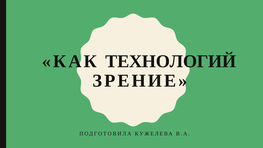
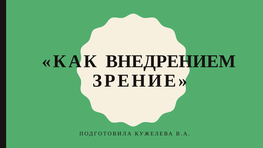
ТЕХНОЛОГИЙ: ТЕХНОЛОГИЙ -> ВНЕДРЕНИЕМ (171, 61)
